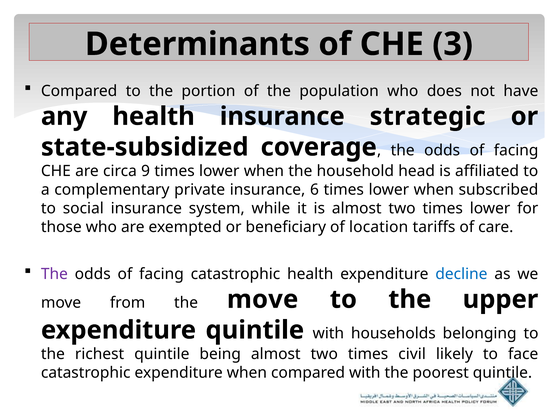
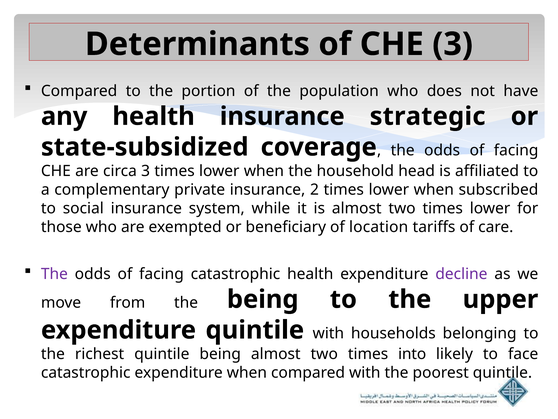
circa 9: 9 -> 3 (146, 171)
6: 6 -> 2 (314, 190)
decline colour: blue -> purple (461, 274)
the move: move -> being (263, 299)
civil: civil -> into (412, 354)
